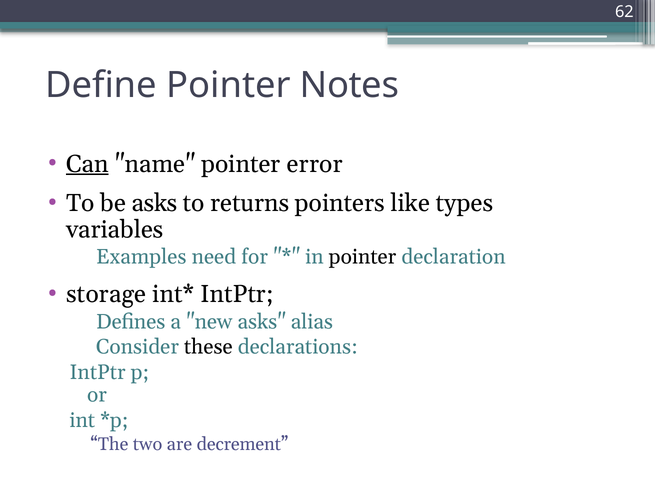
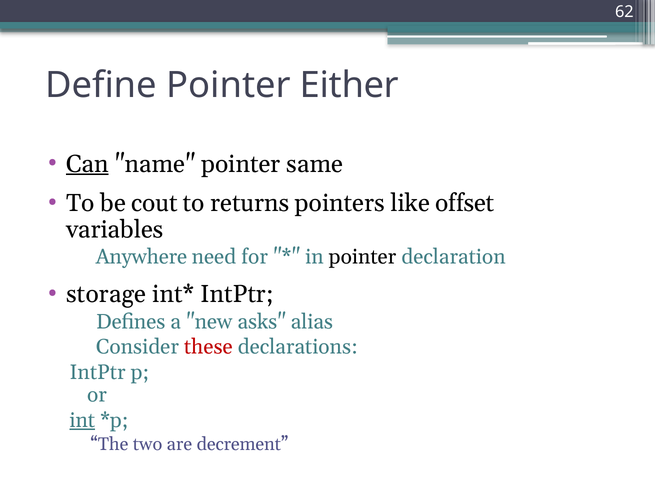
Notes: Notes -> Either (349, 85)
error: error -> same (315, 164)
be asks: asks -> cout (155, 203)
types: types -> offset (465, 203)
Examples: Examples -> Anywhere (141, 257)
these colour: black -> red (208, 347)
int underline: none -> present (82, 420)
